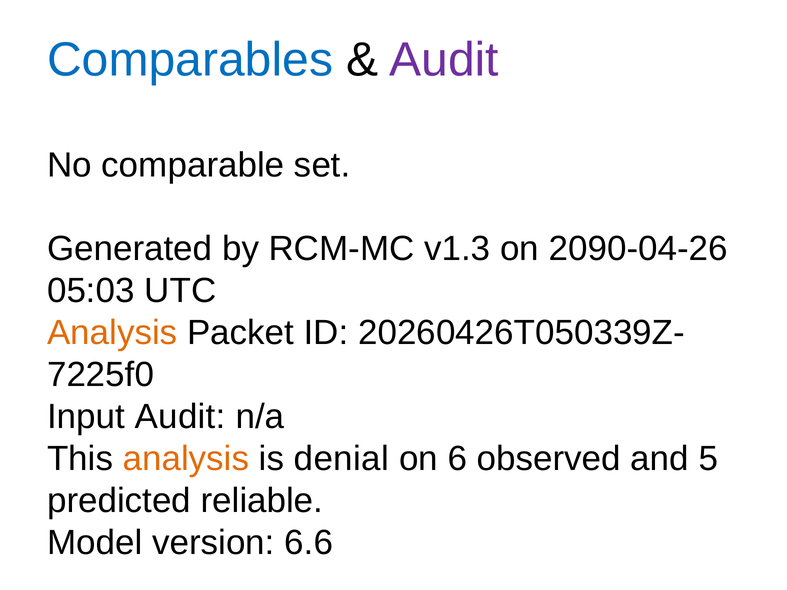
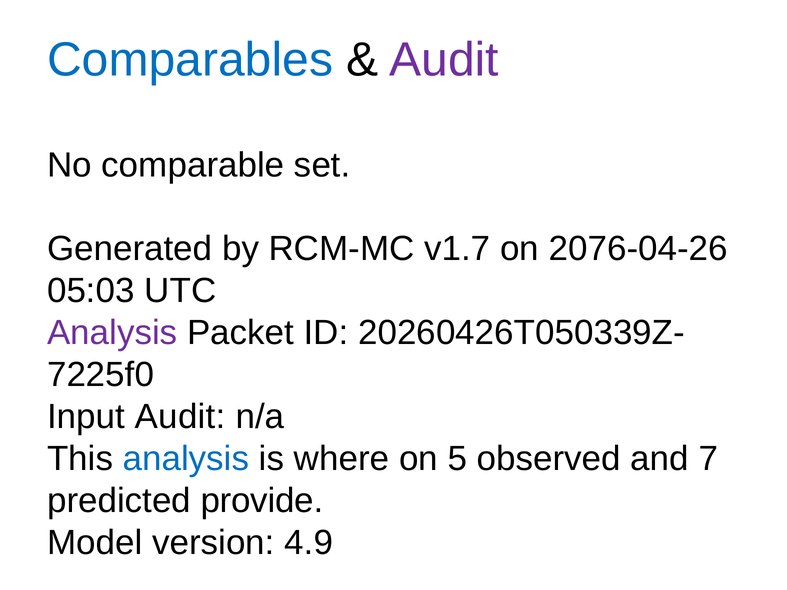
v1.3: v1.3 -> v1.7 (457, 249)
2090-04-26: 2090-04-26 -> 2076-04-26 (638, 249)
Analysis colour: orange -> purple (112, 333)
analysis colour: orange -> blue (186, 459)
denial: denial -> where (342, 459)
6: 6 -> 5 (457, 459)
5: 5 -> 7 (708, 459)
reliable: reliable -> provide (262, 501)
6.6: 6.6 -> 4.9 (309, 543)
